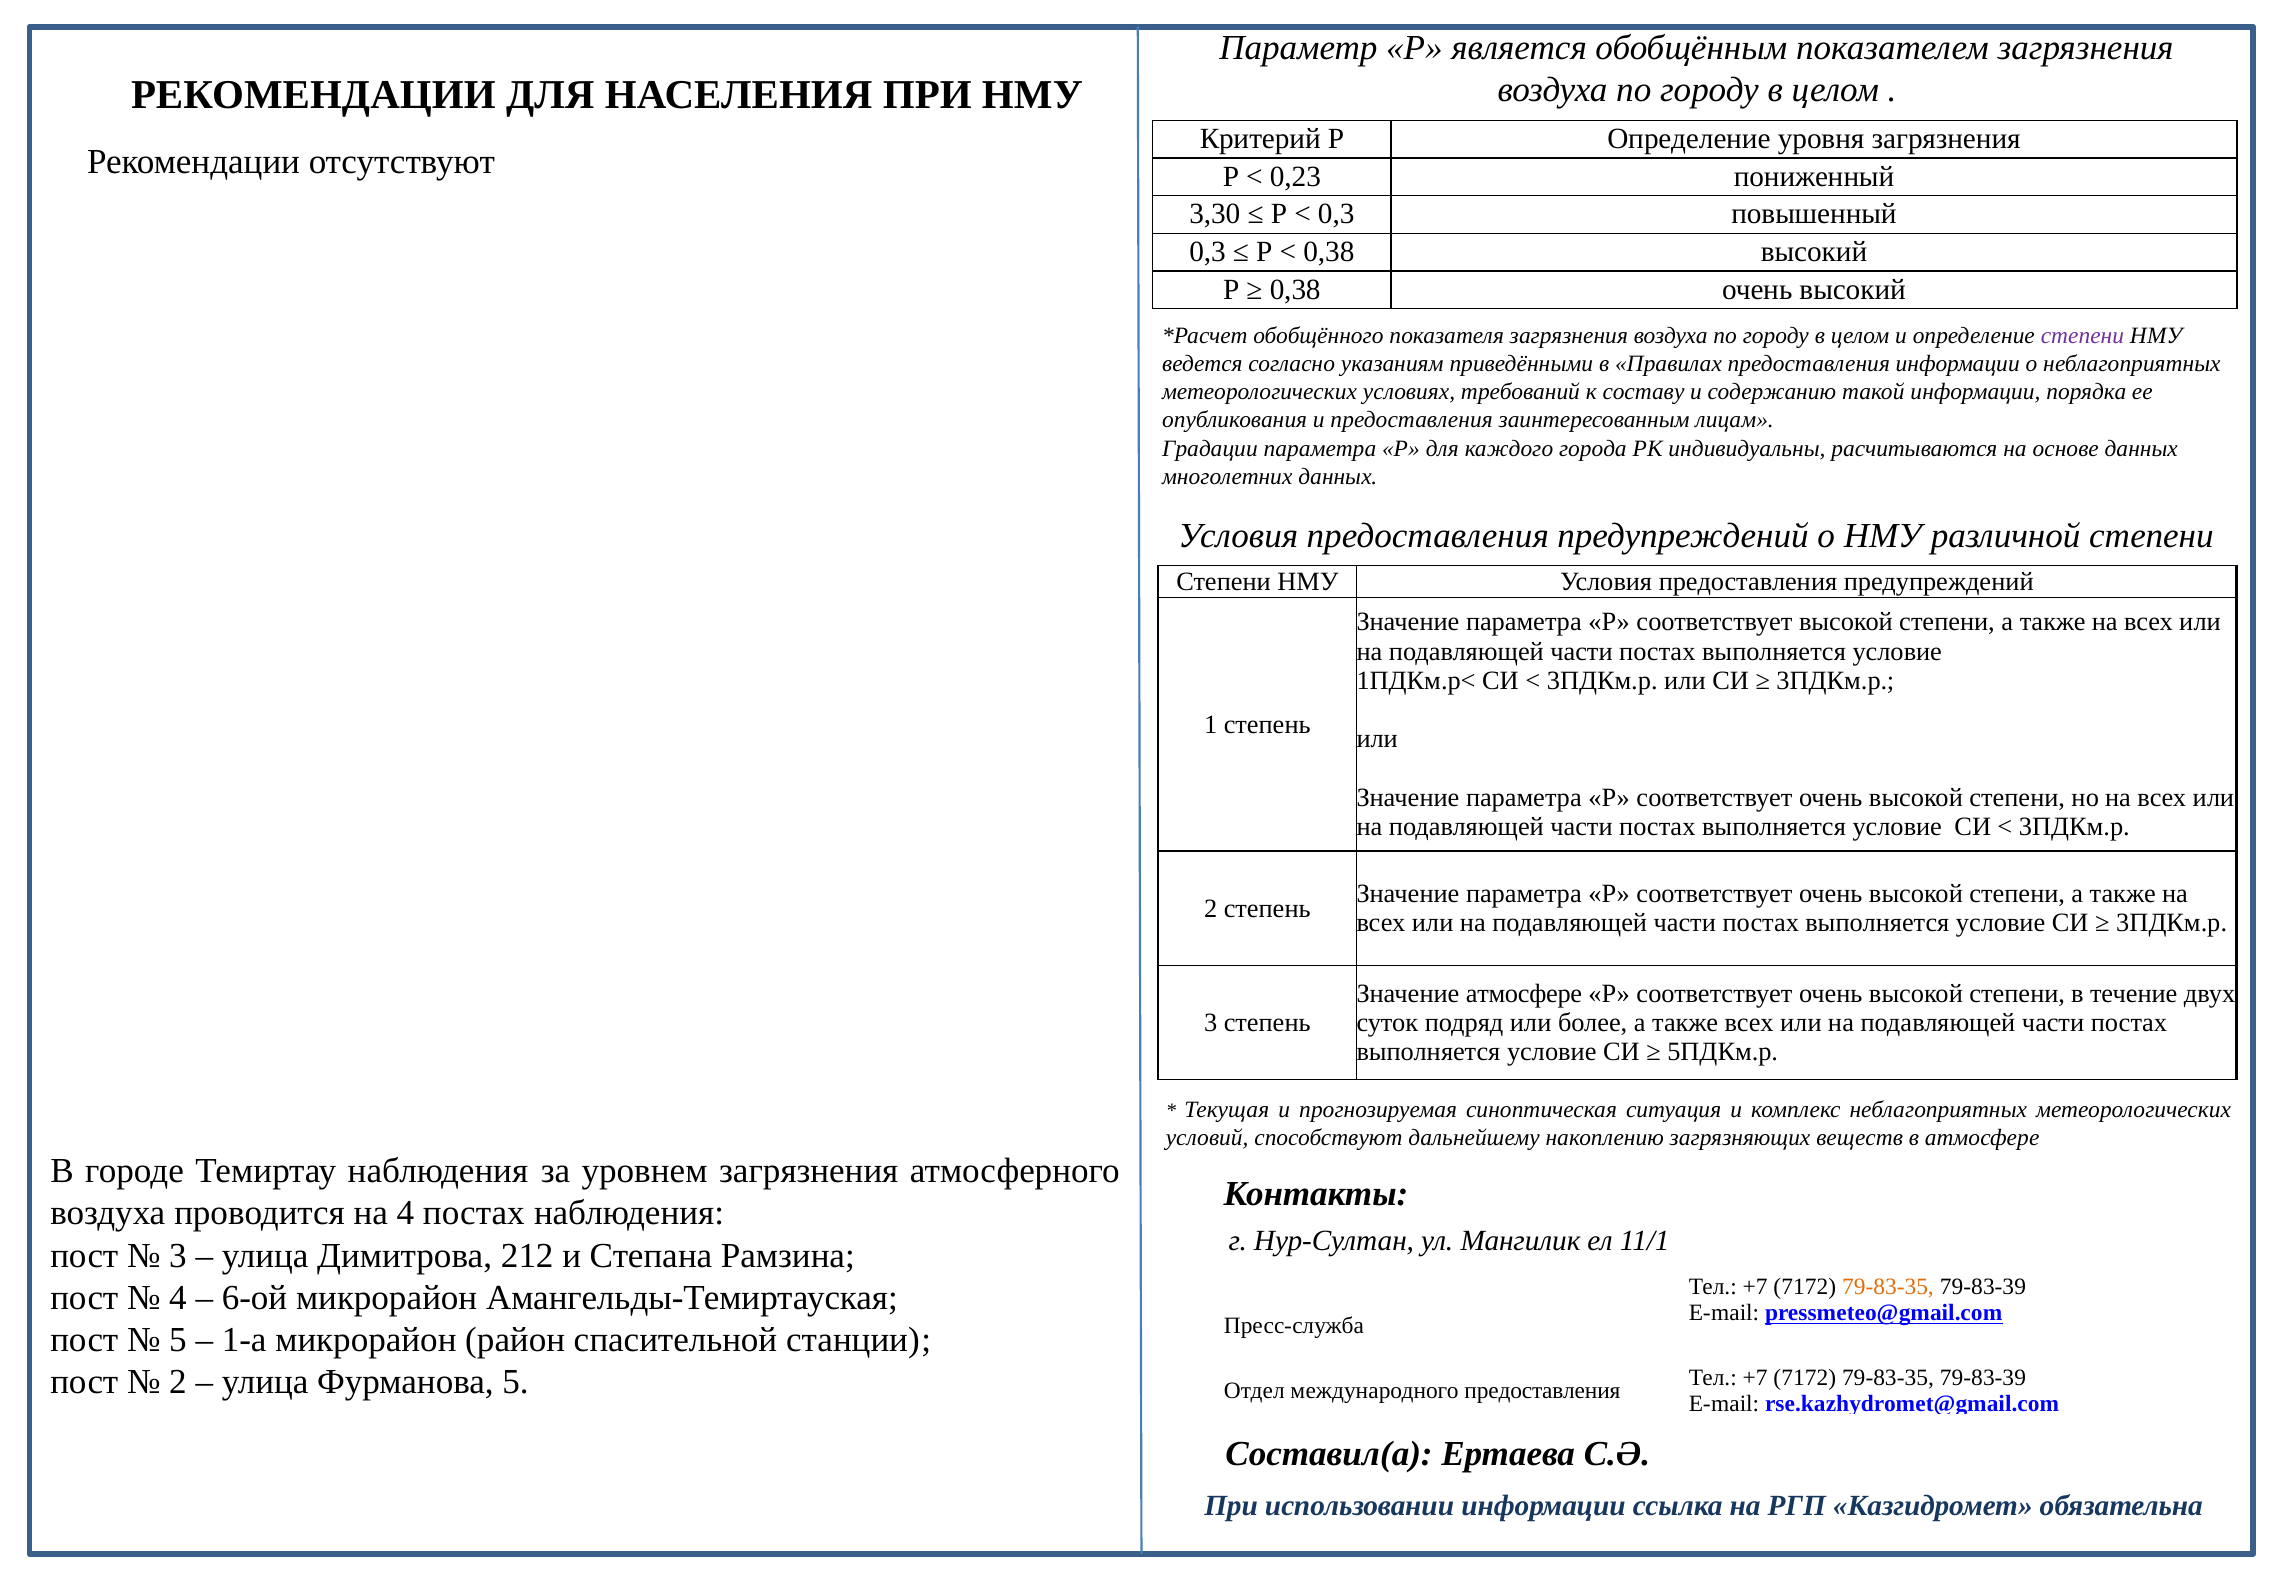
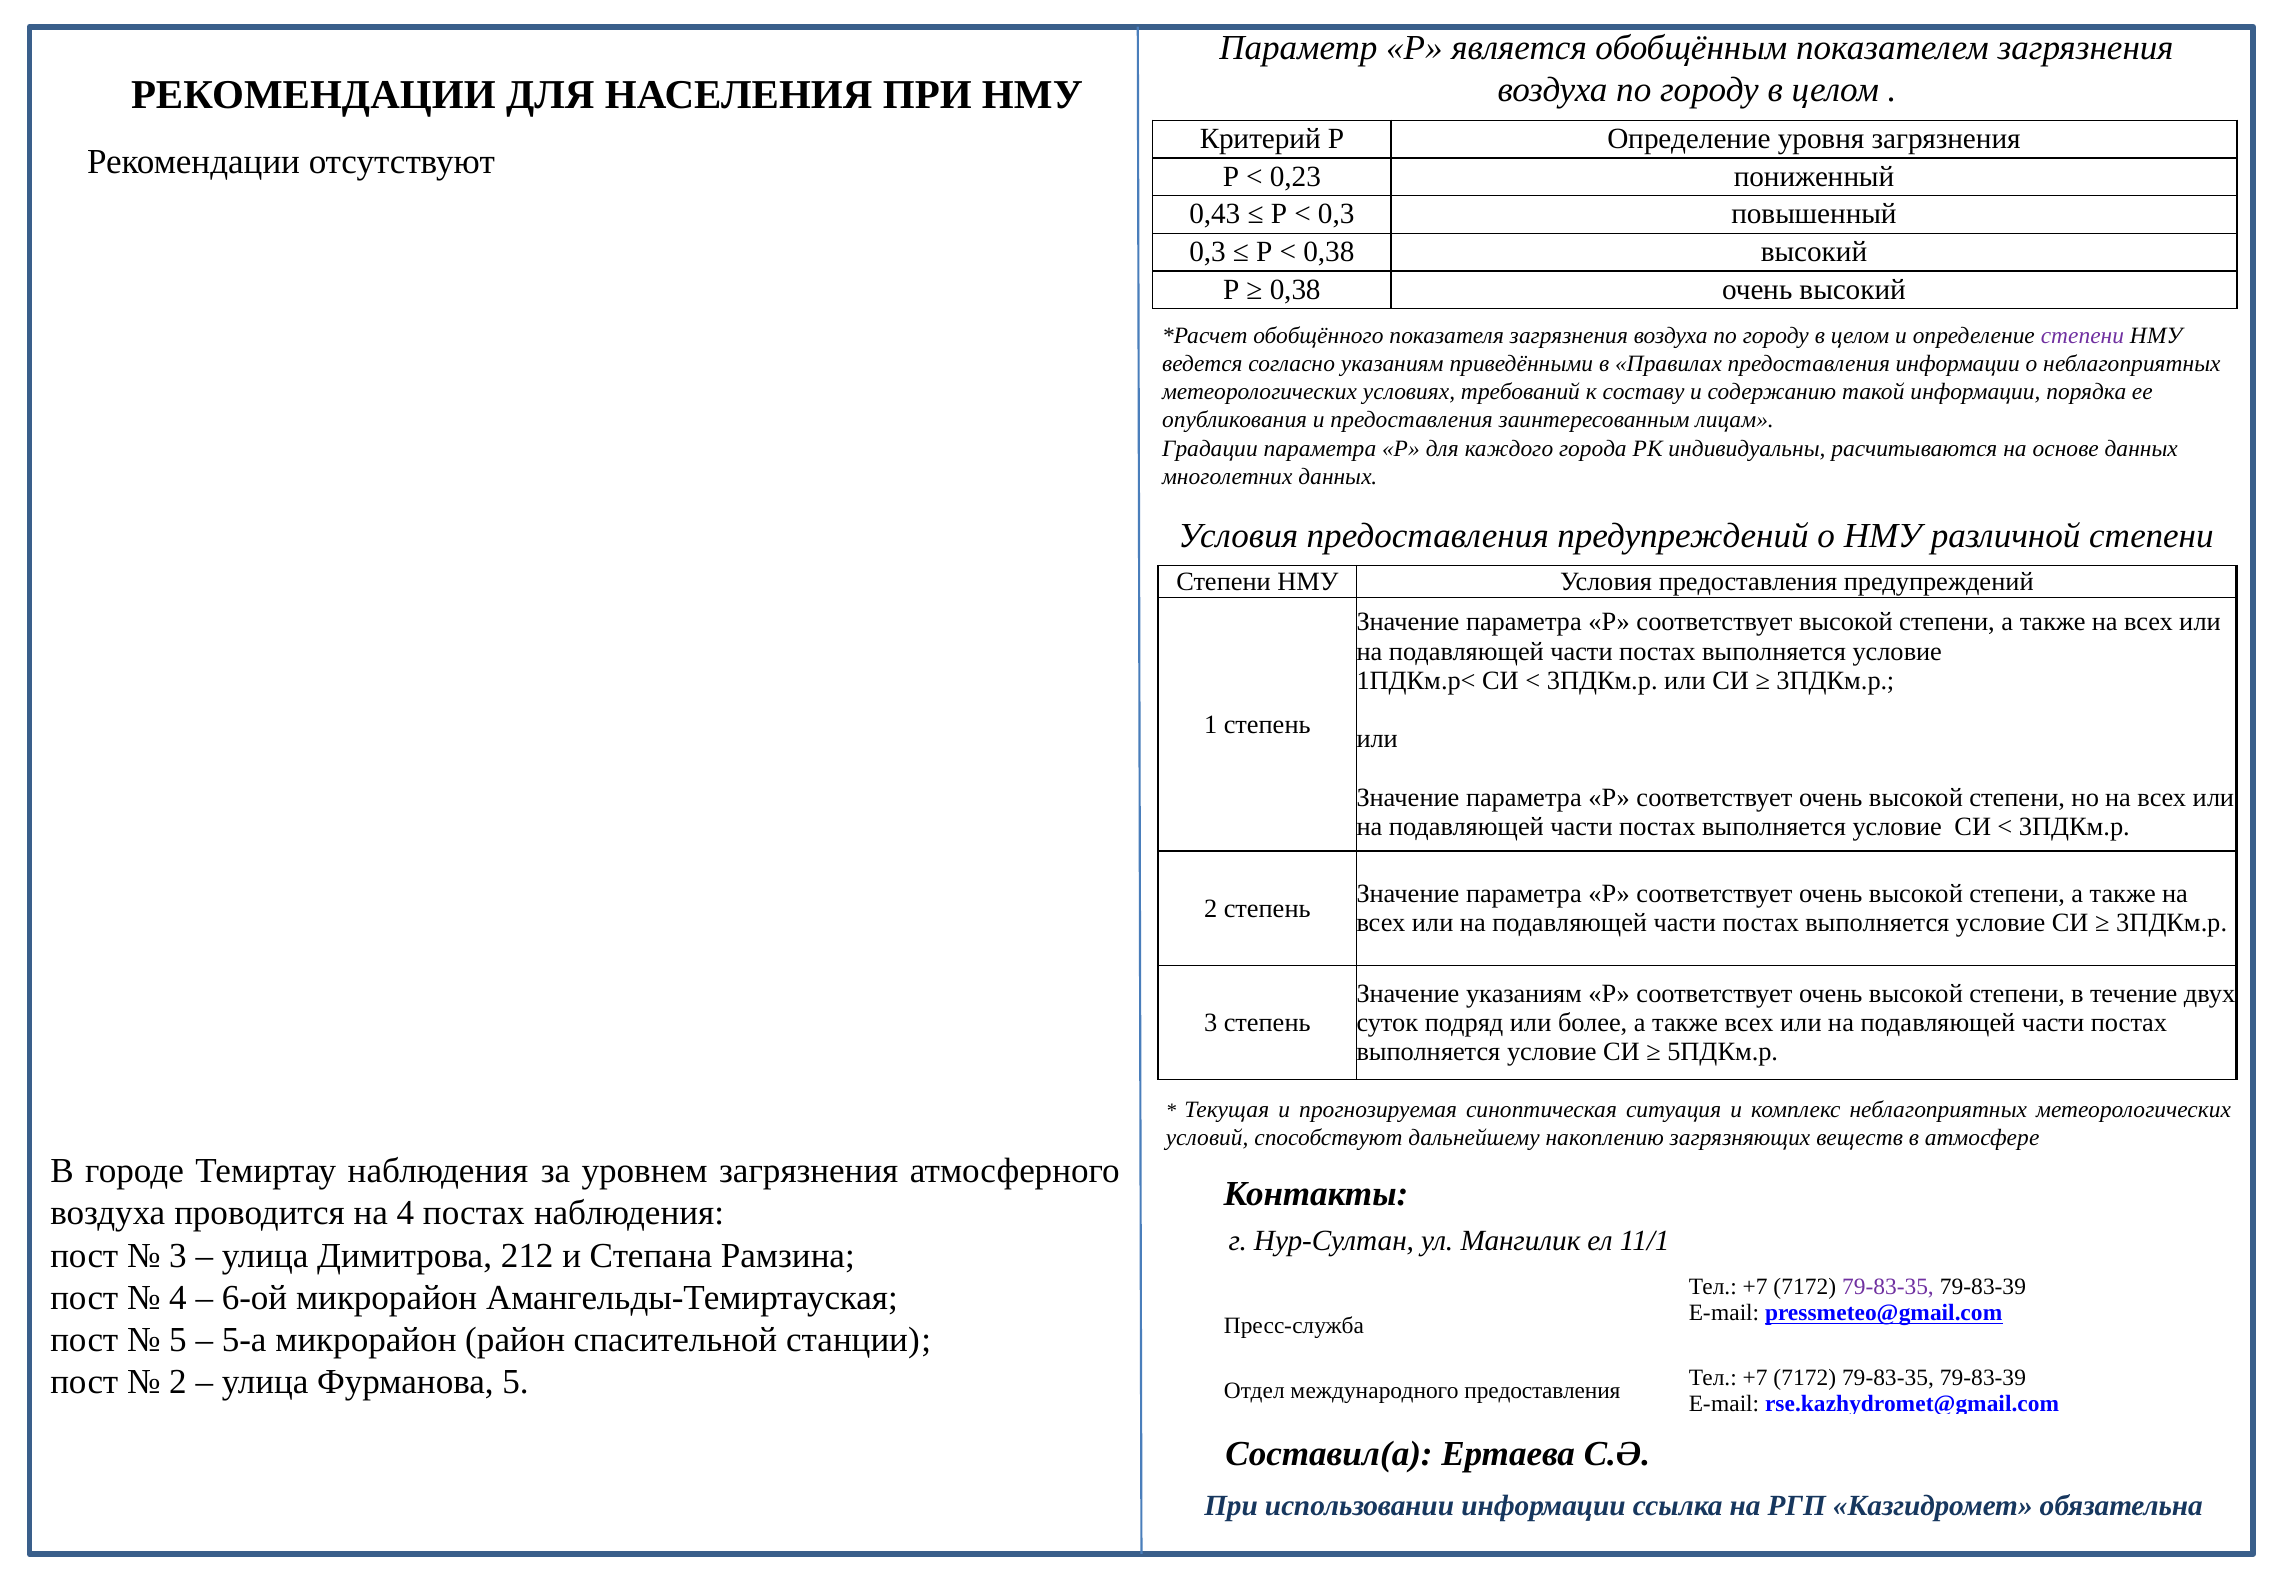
3,30: 3,30 -> 0,43 (1215, 214)
Значение атмосфере: атмосфере -> указаниям (1524, 993)
79-83-35 colour: orange -> purple (1888, 1286)
1-а: 1-а -> 5-а (244, 1339)
